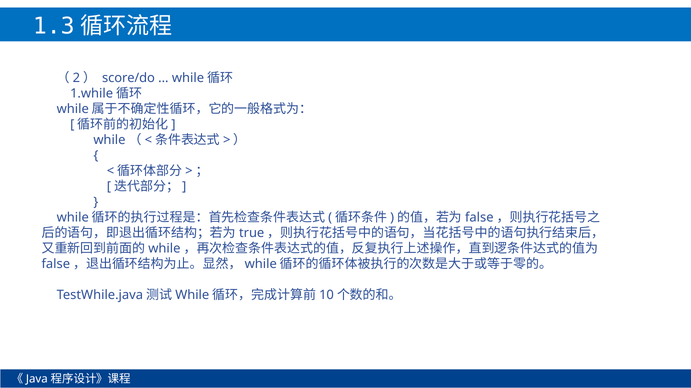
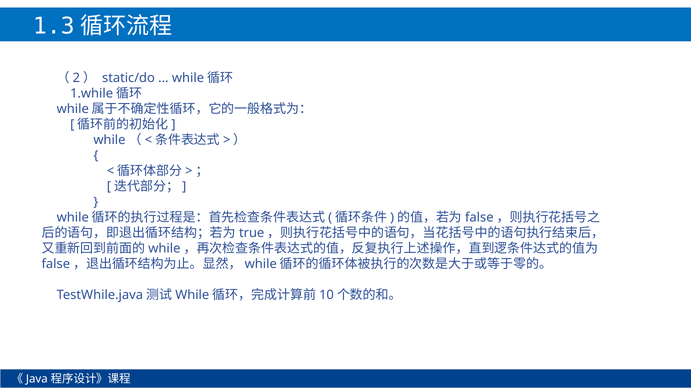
score/do: score/do -> static/do (128, 78)
